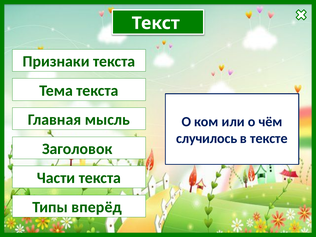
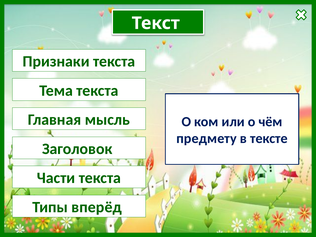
случилось: случилось -> предмету (207, 138)
